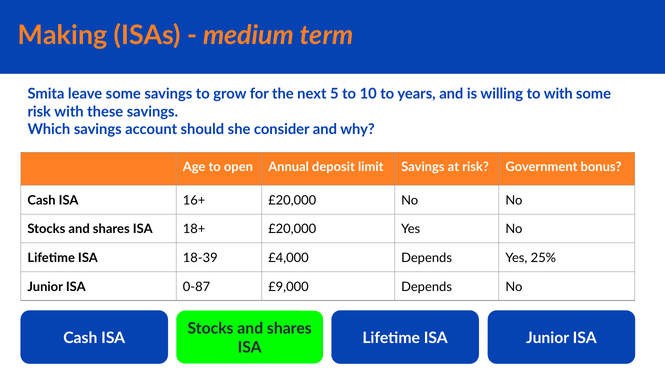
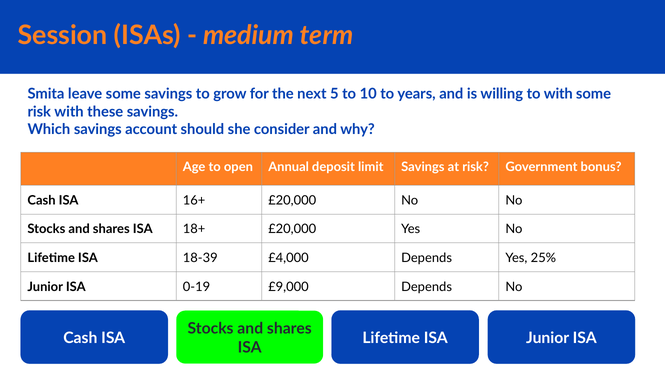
Making: Making -> Session (63, 36)
0-87: 0-87 -> 0-19 (197, 287)
